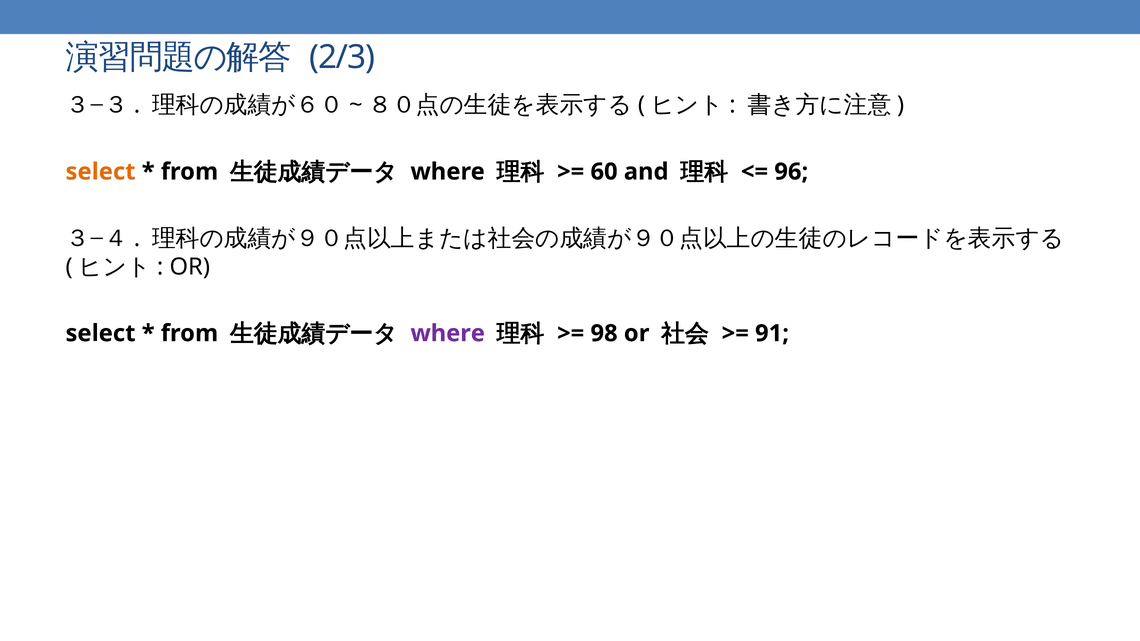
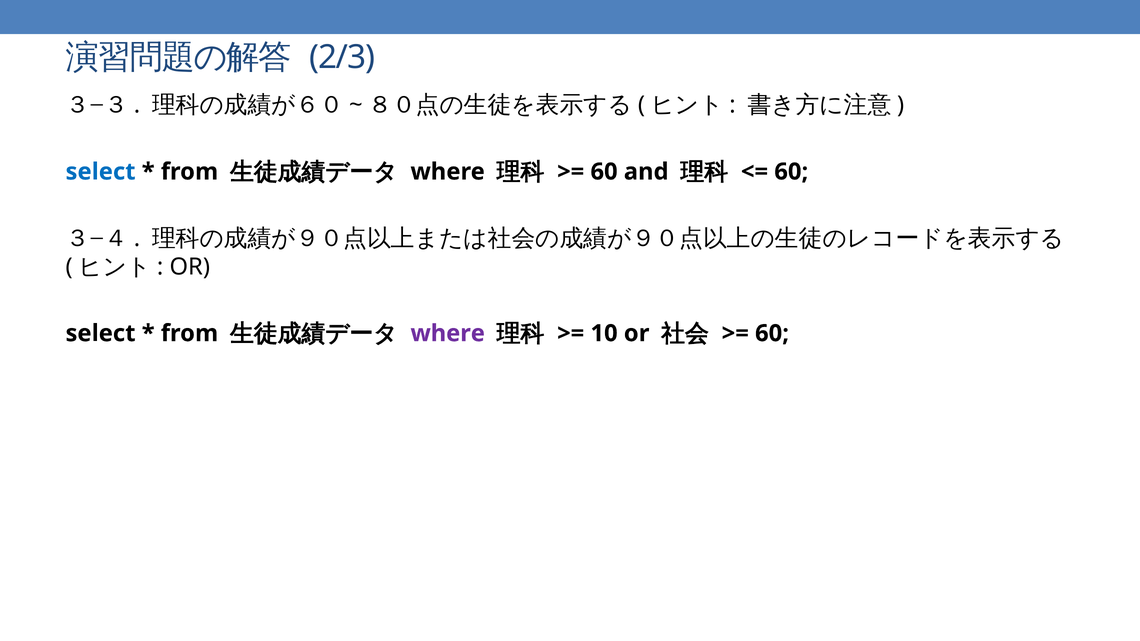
select colour: orange -> blue (101, 172)
96: 96 -> 60 (791, 172)
98: 98 -> 10 (604, 333)
91: 91 -> 60 (772, 333)
